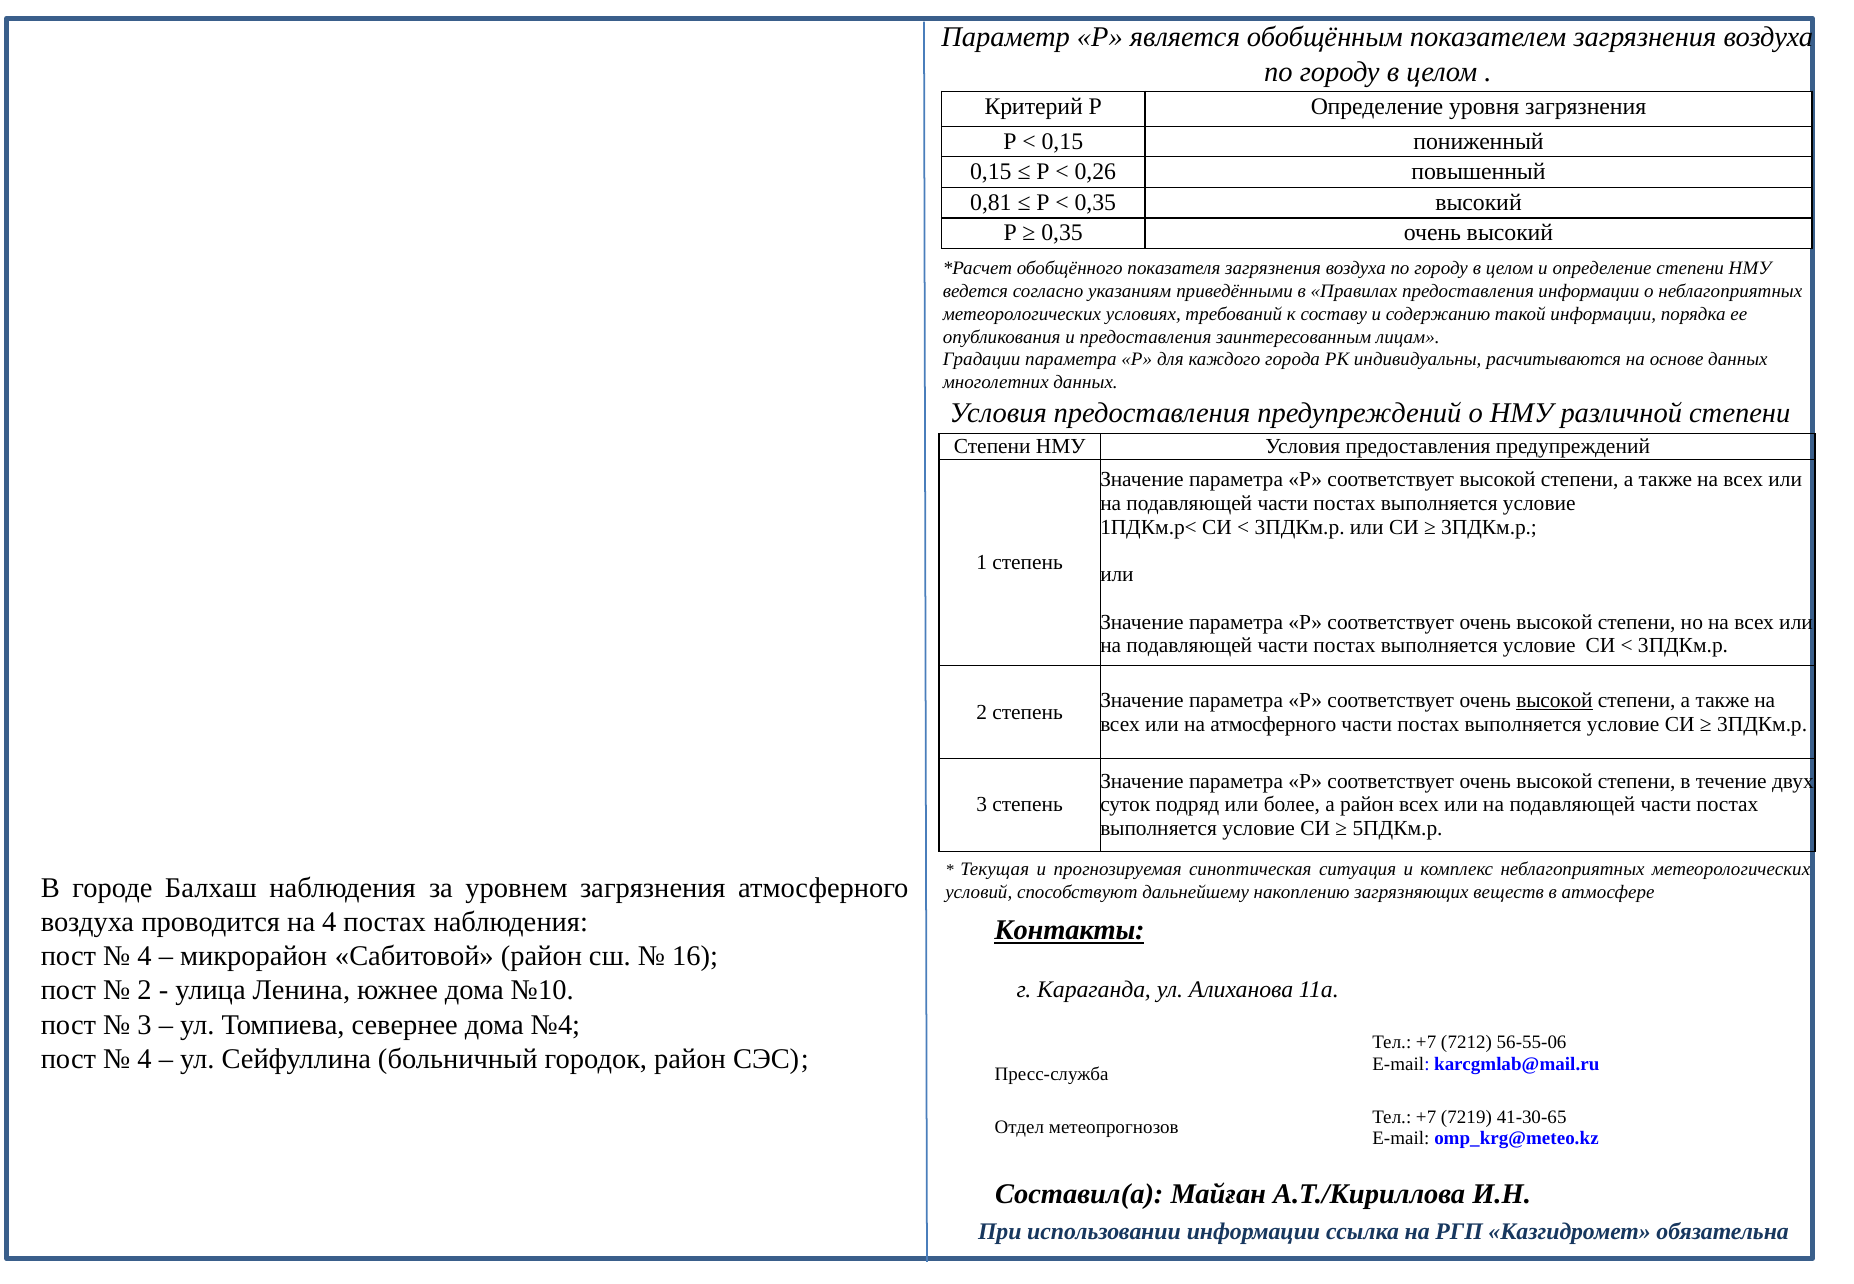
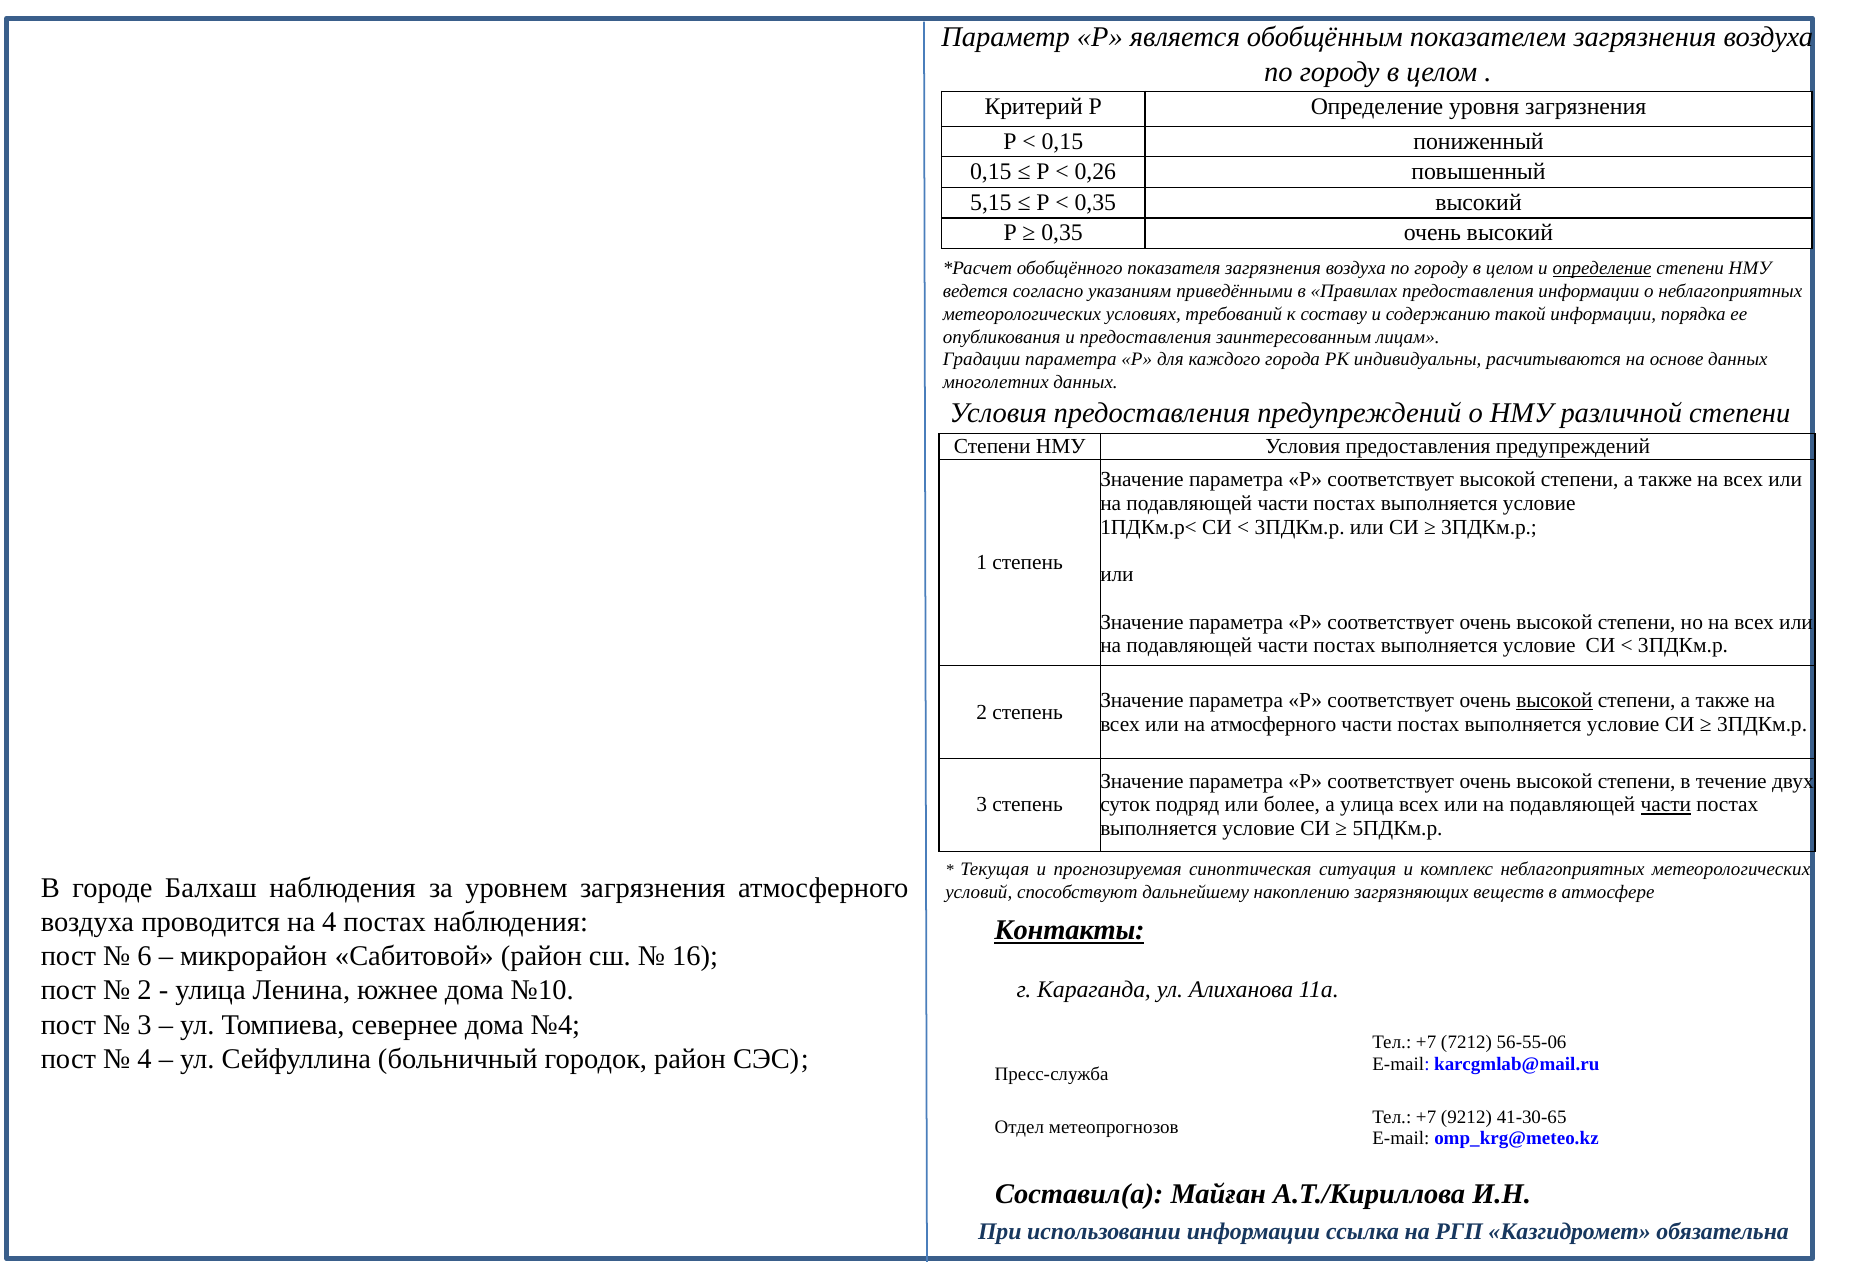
0,81: 0,81 -> 5,15 (991, 202)
определение underline: none -> present (1602, 268)
а район: район -> улица (1367, 805)
части underline: none -> present (1666, 805)
4: 4 -> 6 (145, 956)
7219: 7219 -> 9212 (1466, 1116)
